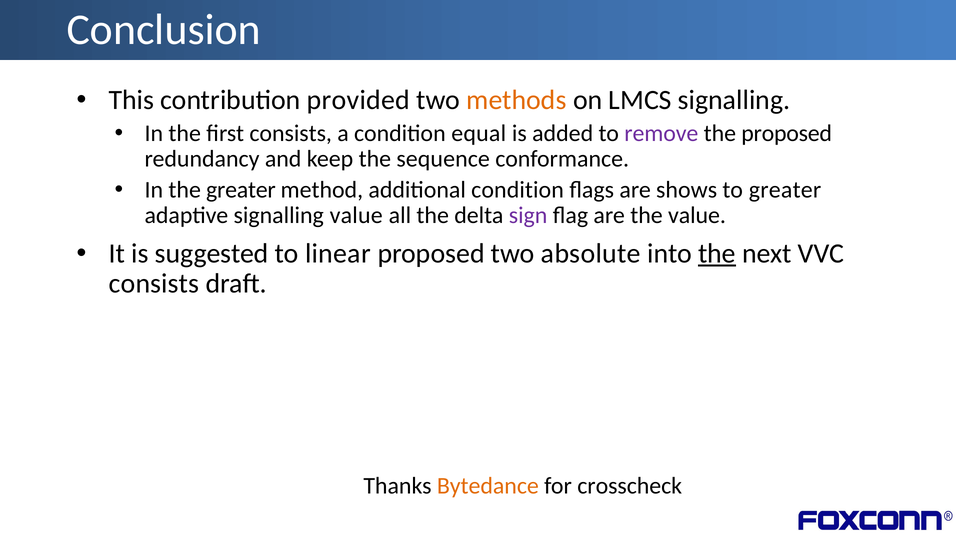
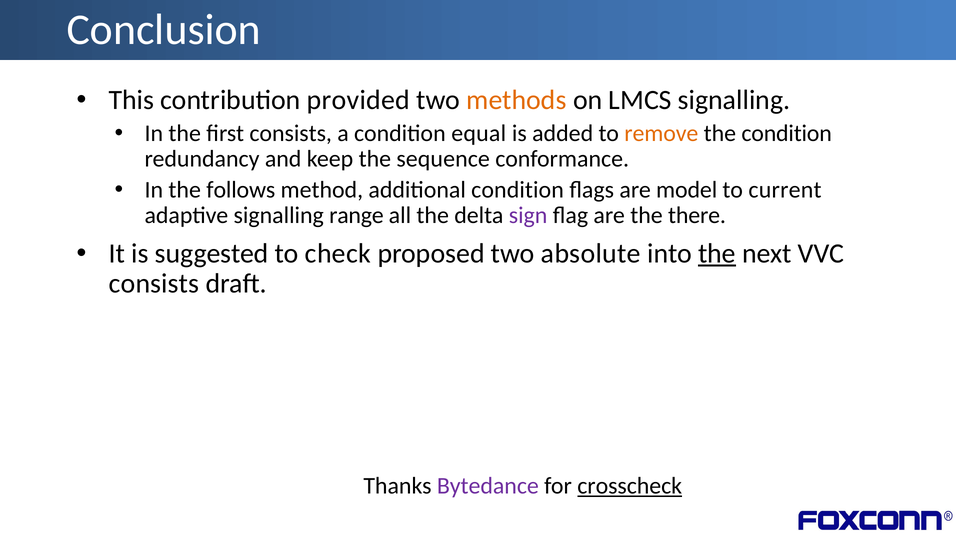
remove colour: purple -> orange (661, 133)
the proposed: proposed -> condition (787, 133)
the greater: greater -> follows (241, 190)
shows: shows -> model (687, 190)
to greater: greater -> current (785, 190)
signalling value: value -> range (356, 215)
the value: value -> there (697, 215)
linear: linear -> check (338, 253)
Bytedance colour: orange -> purple (488, 486)
crosscheck underline: none -> present (630, 486)
